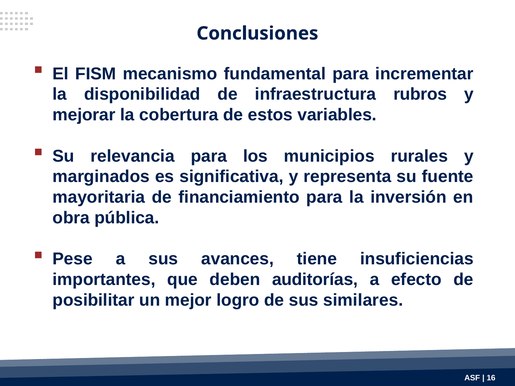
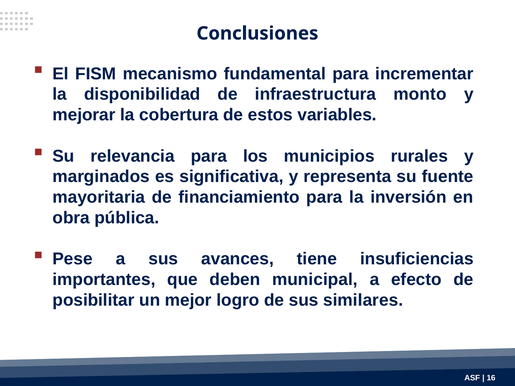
rubros: rubros -> monto (420, 94)
auditorías: auditorías -> municipal (315, 280)
